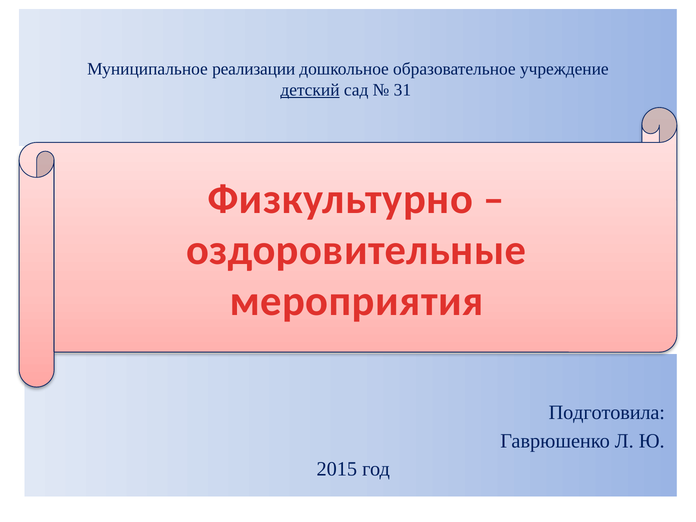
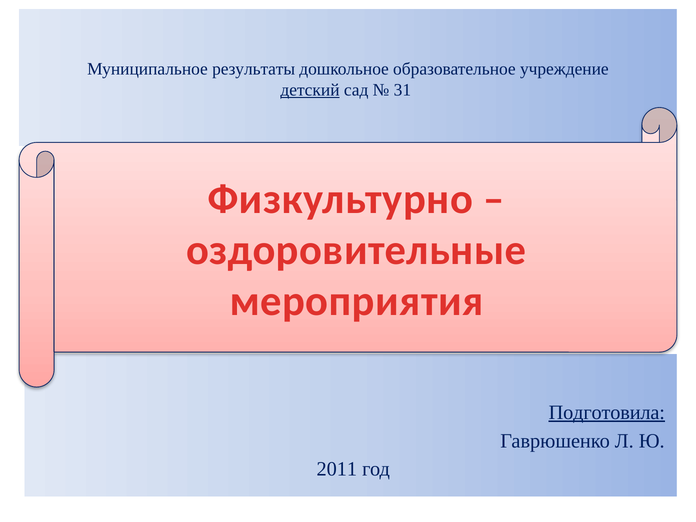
реализации: реализации -> результаты (254, 69)
Подготовила underline: none -> present (607, 412)
2015: 2015 -> 2011 (337, 469)
